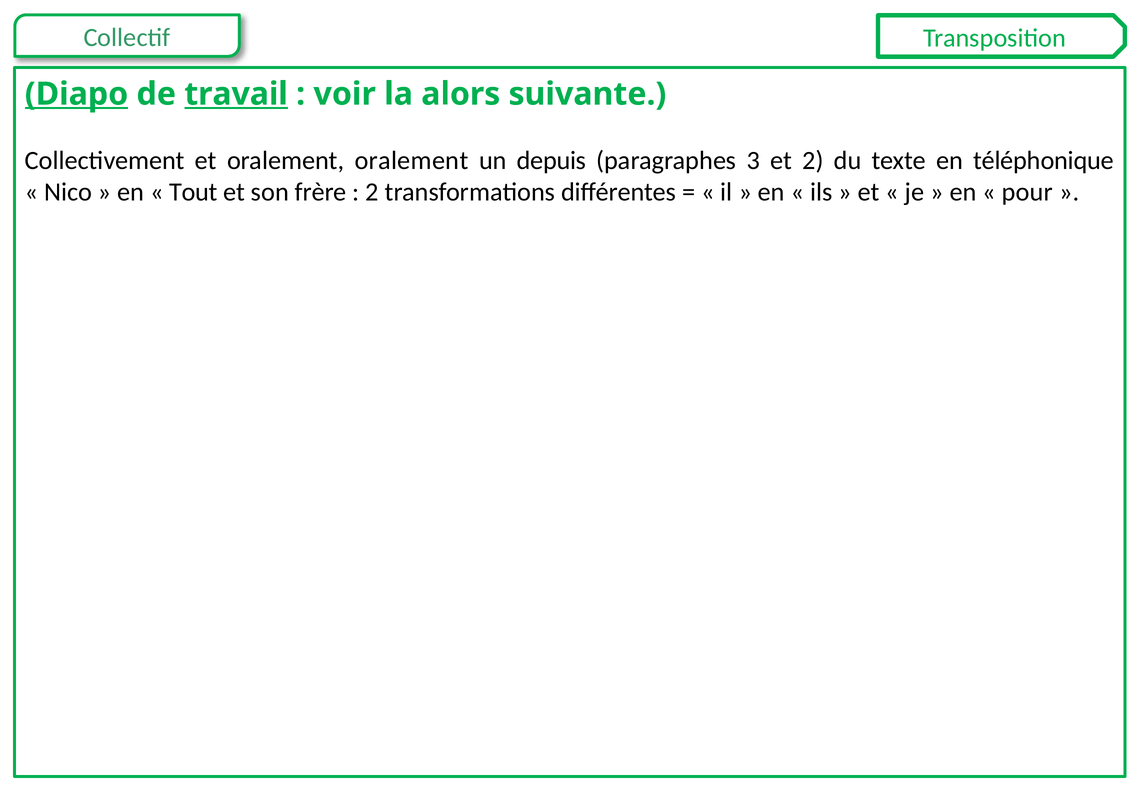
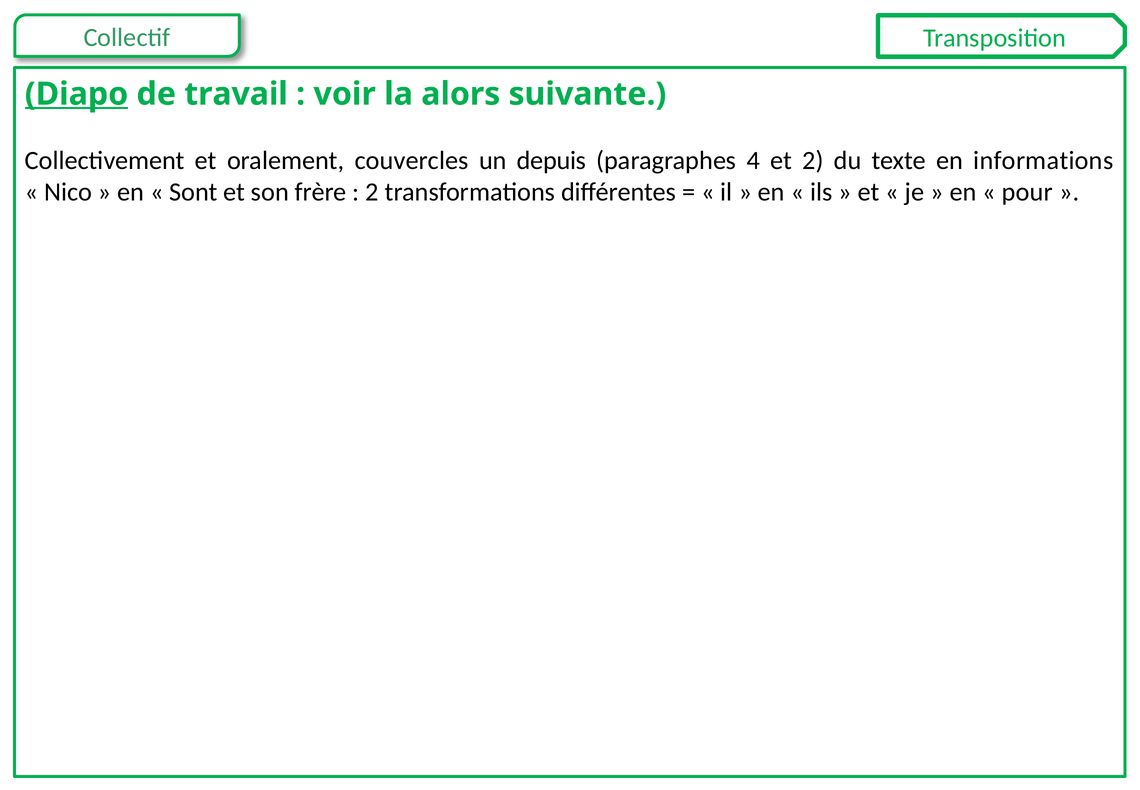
travail underline: present -> none (236, 94)
oralement oralement: oralement -> couvercles (412, 160)
3: 3 -> 4 (753, 160)
téléphonique: téléphonique -> informations (1043, 160)
Tout: Tout -> Sont (193, 192)
